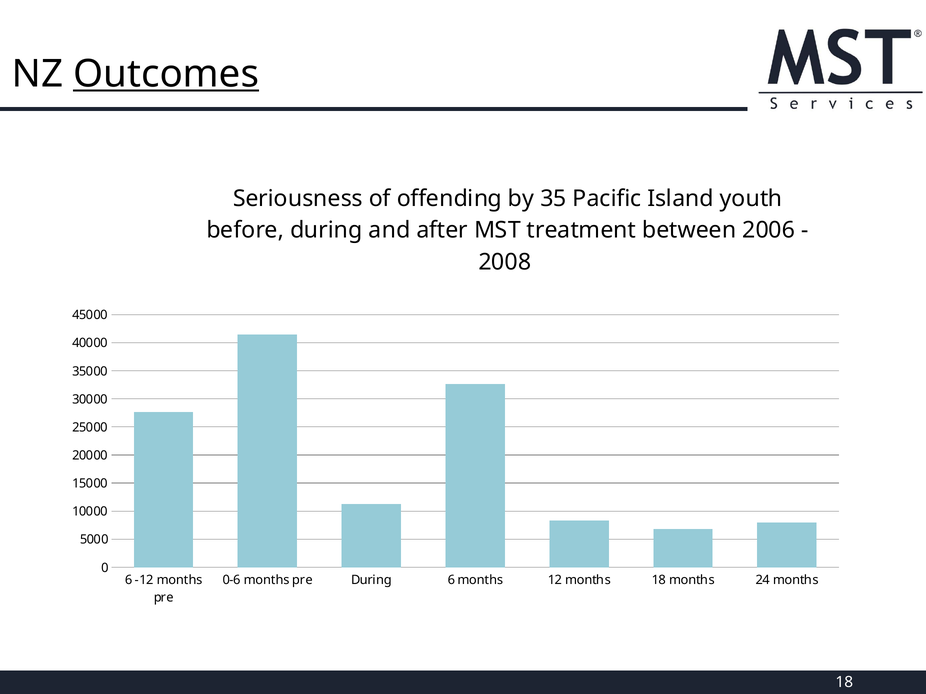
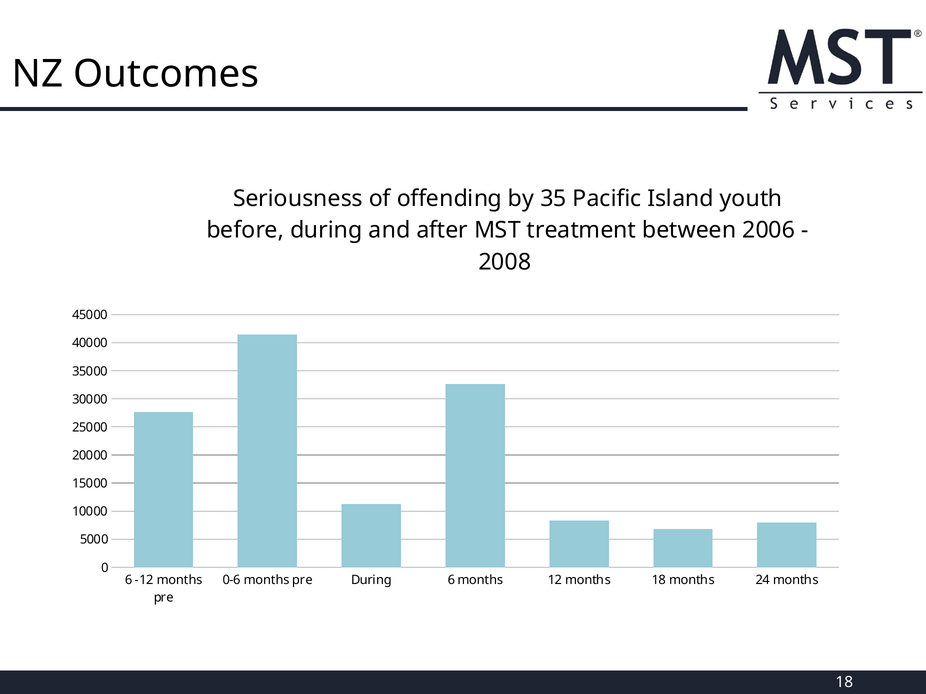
Outcomes underline: present -> none (166, 74)
